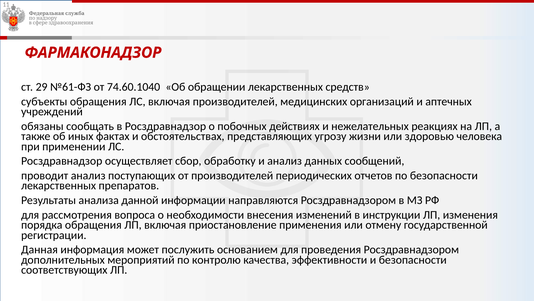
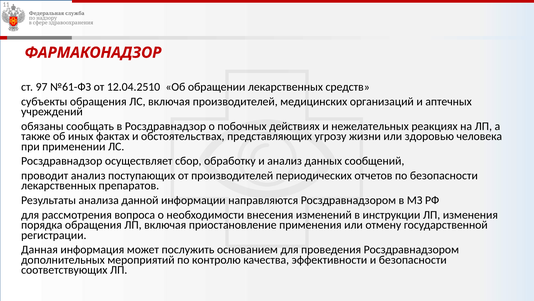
29: 29 -> 97 (42, 87)
74.60.1040: 74.60.1040 -> 12.04.2510 (134, 87)
